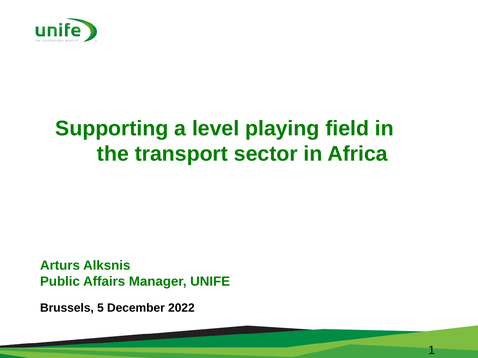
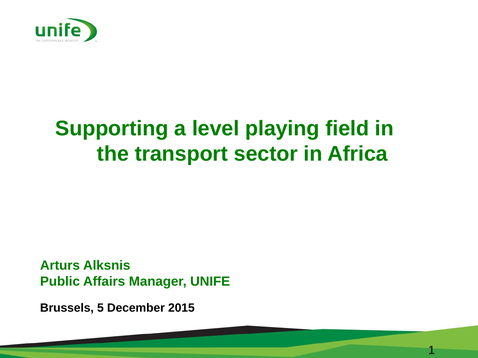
2022: 2022 -> 2015 (181, 308)
